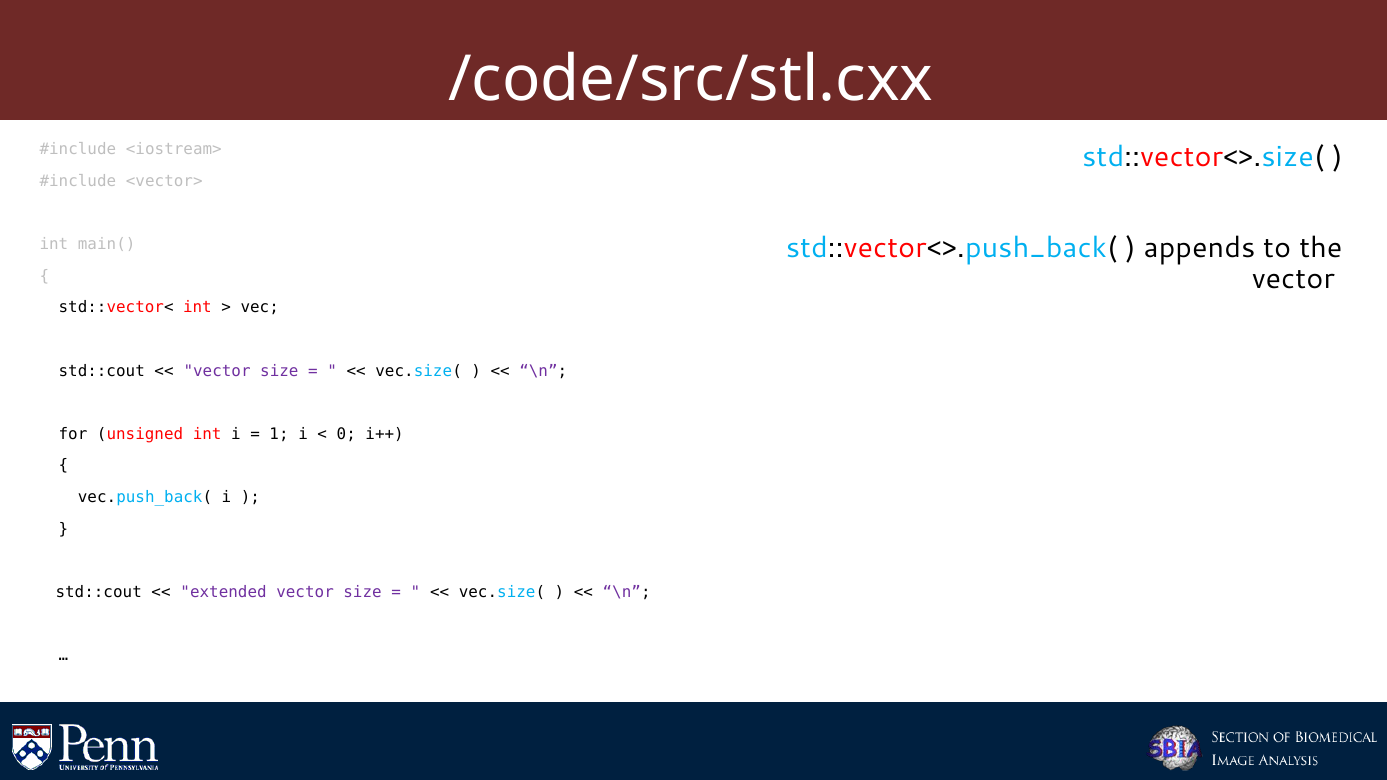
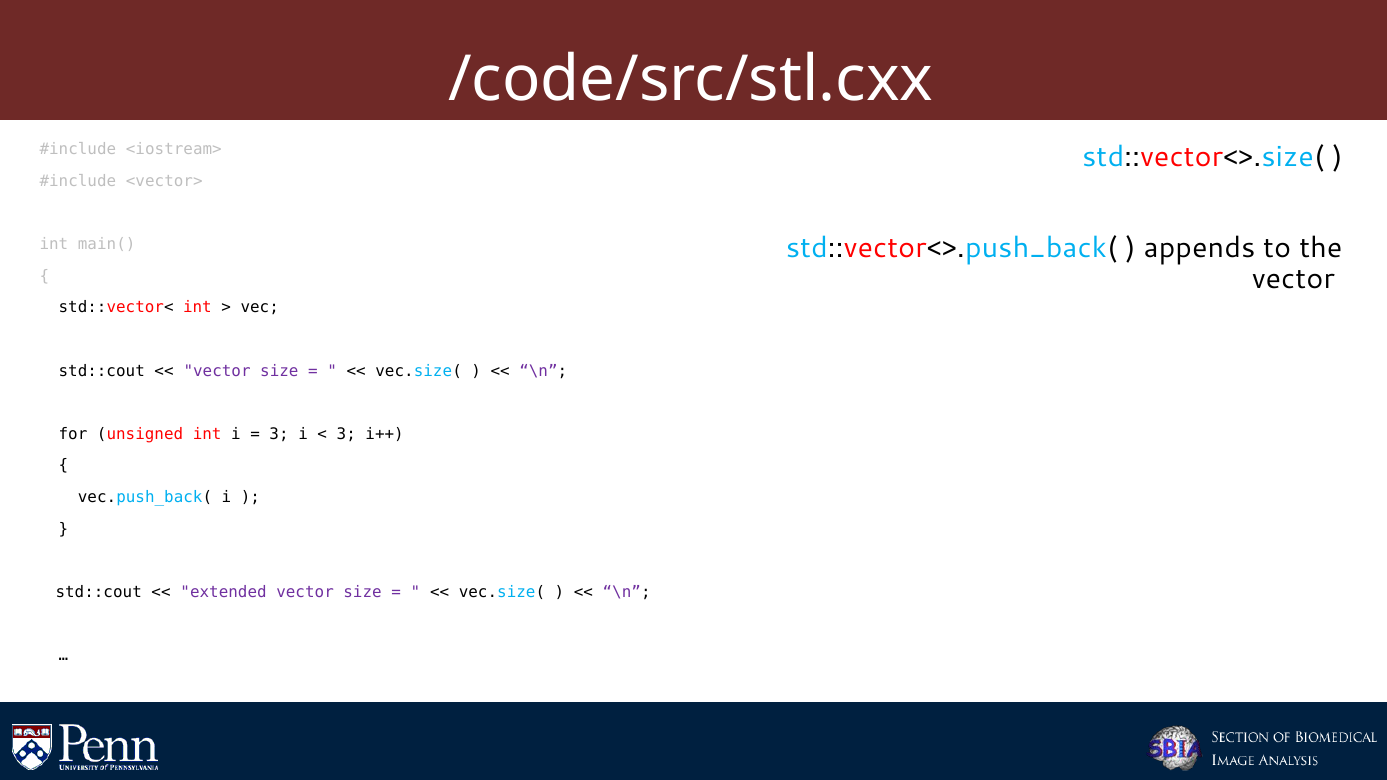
1: 1 -> 3 (279, 434)
0: 0 -> 3 (346, 434)
